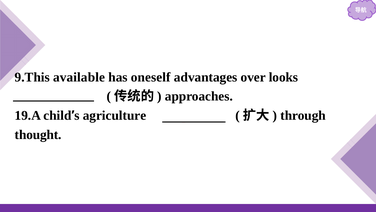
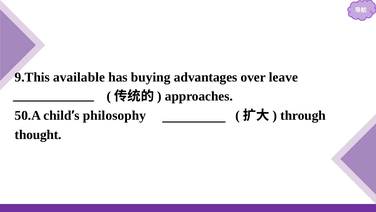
oneself: oneself -> buying (151, 77)
looks: looks -> leave (283, 77)
19.A: 19.A -> 50.A (28, 115)
agriculture: agriculture -> philosophy (114, 115)
